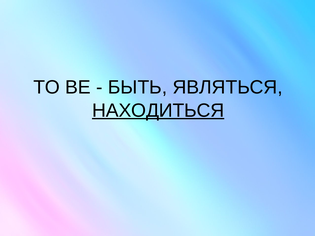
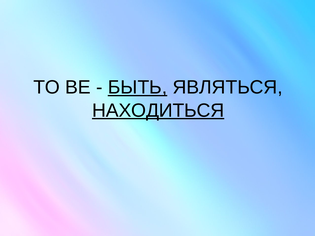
БЫТЬ underline: none -> present (138, 87)
